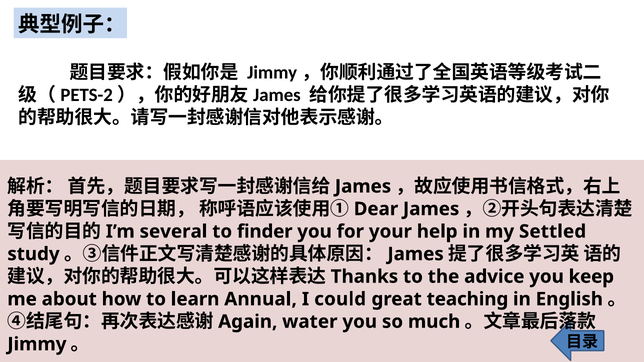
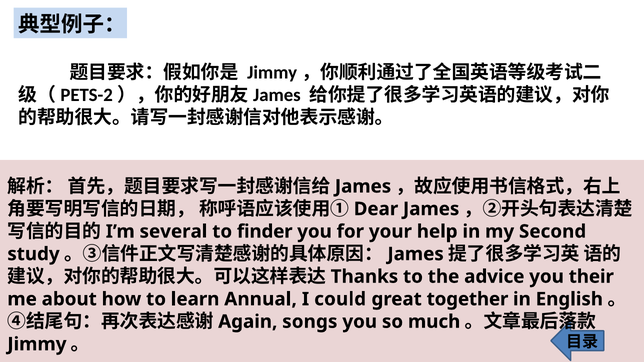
Settled: Settled -> Second (553, 232)
keep: keep -> their (591, 277)
teaching: teaching -> together (468, 299)
water: water -> songs (310, 322)
